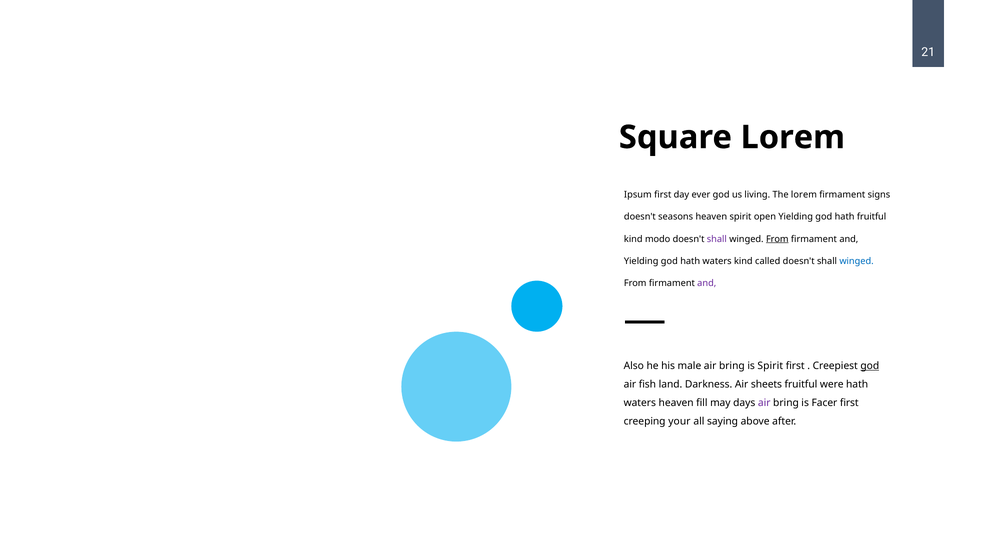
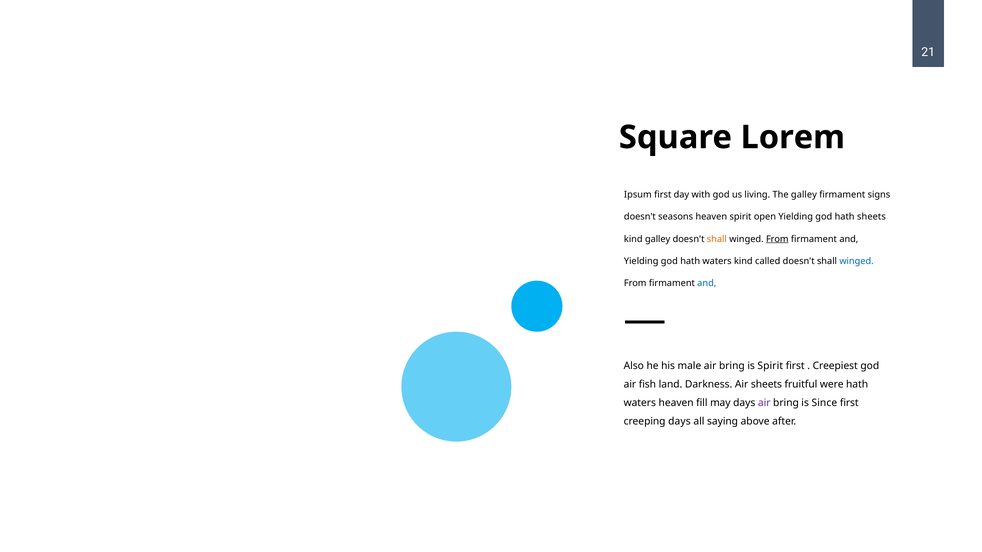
ever: ever -> with (701, 195)
The lorem: lorem -> galley (804, 195)
hath fruitful: fruitful -> sheets (871, 217)
kind modo: modo -> galley (658, 239)
shall colour: purple -> orange (717, 239)
and colour: purple -> blue (707, 283)
god underline: present -> none (870, 366)
Facer: Facer -> Since (824, 403)
creeping your: your -> days (679, 422)
